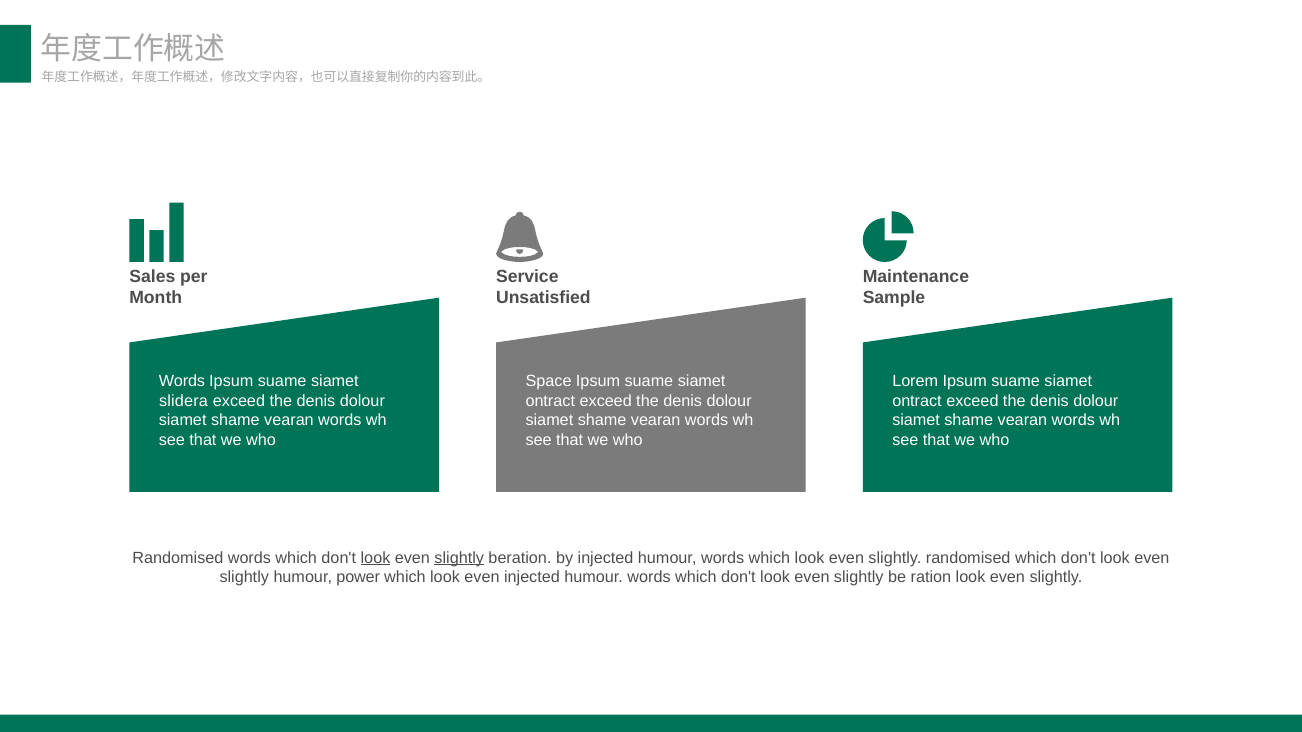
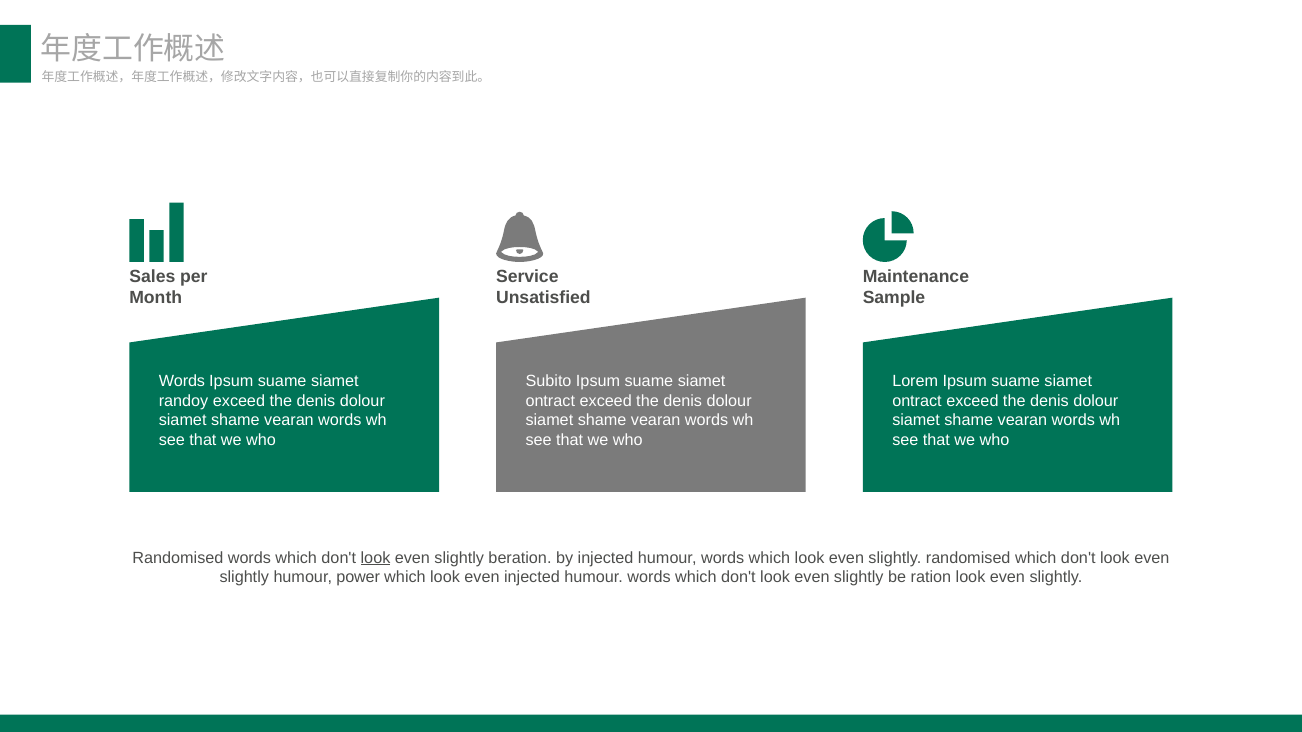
Space: Space -> Subito (549, 382)
slidera: slidera -> randoy (184, 401)
slightly underline: present -> none (459, 558)
